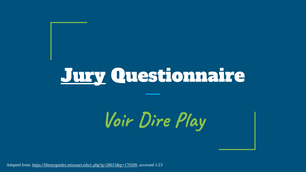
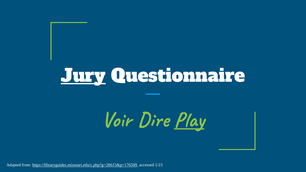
Play underline: none -> present (189, 120)
